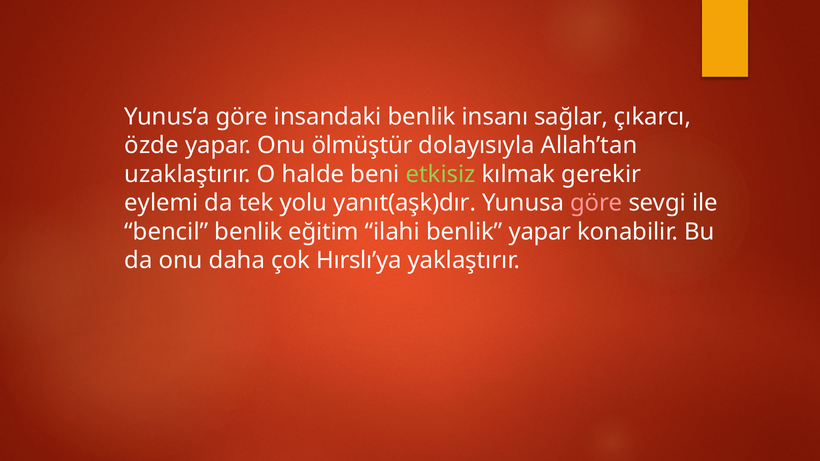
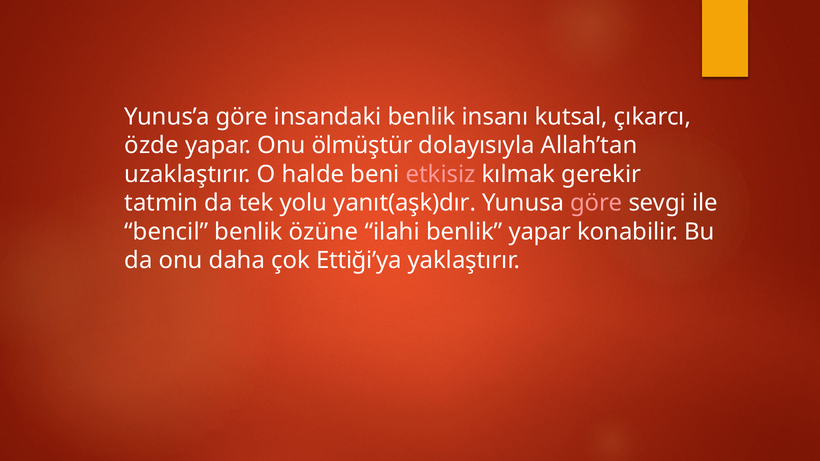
sağlar: sağlar -> kutsal (571, 117)
etkisiz colour: light green -> pink (441, 174)
eylemi: eylemi -> tatmin (161, 203)
eğitim: eğitim -> özüne (323, 232)
Hırslı’ya: Hırslı’ya -> Ettiği’ya (359, 261)
